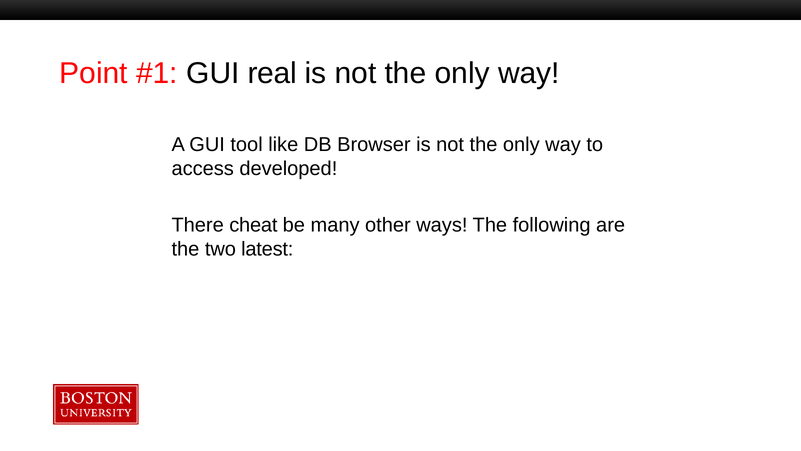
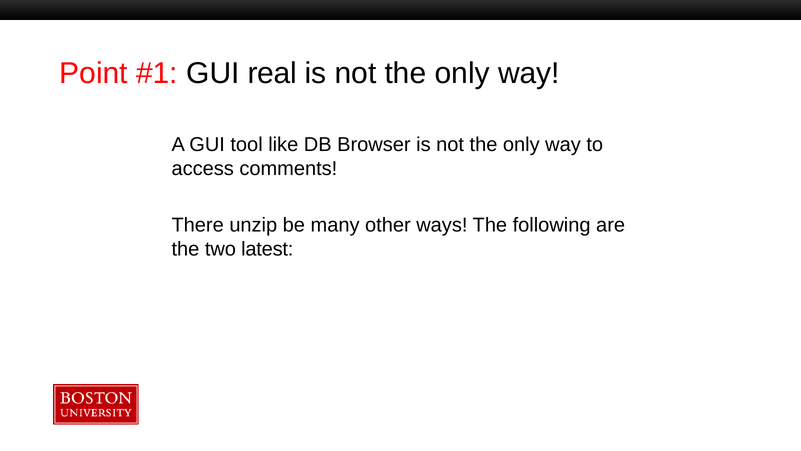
developed: developed -> comments (288, 169)
cheat: cheat -> unzip (253, 225)
